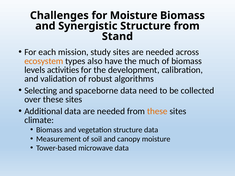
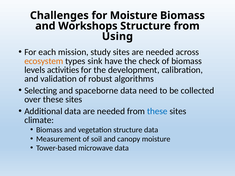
Synergistic: Synergistic -> Workshops (88, 26)
Stand: Stand -> Using (117, 36)
also: also -> sink (95, 61)
much: much -> check (149, 61)
these colour: orange -> blue (157, 111)
